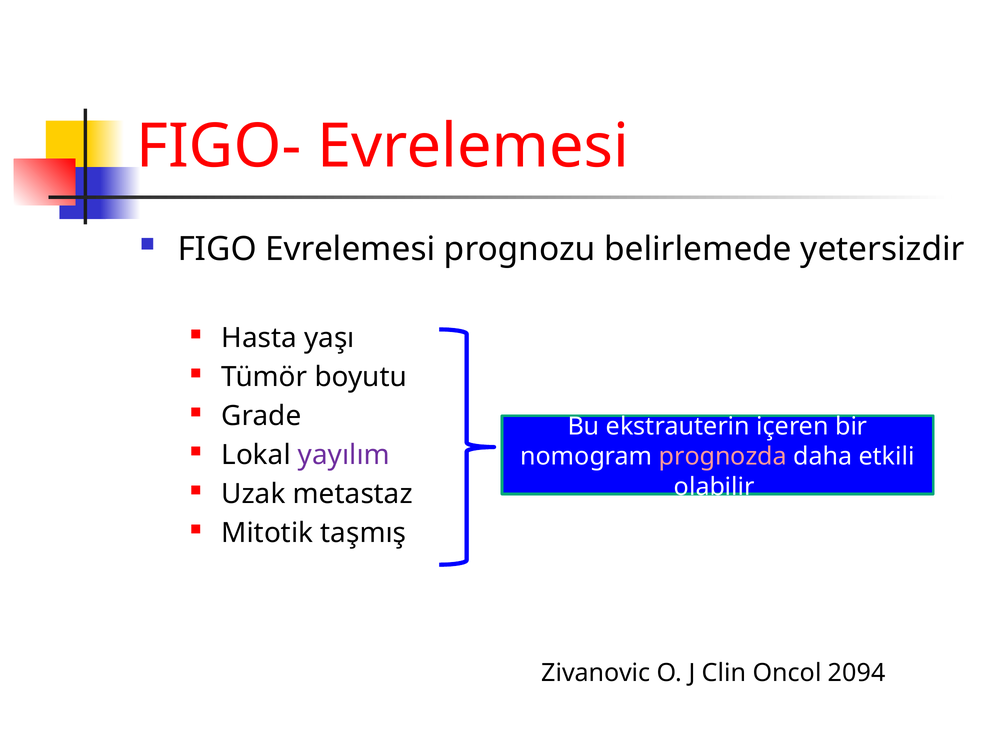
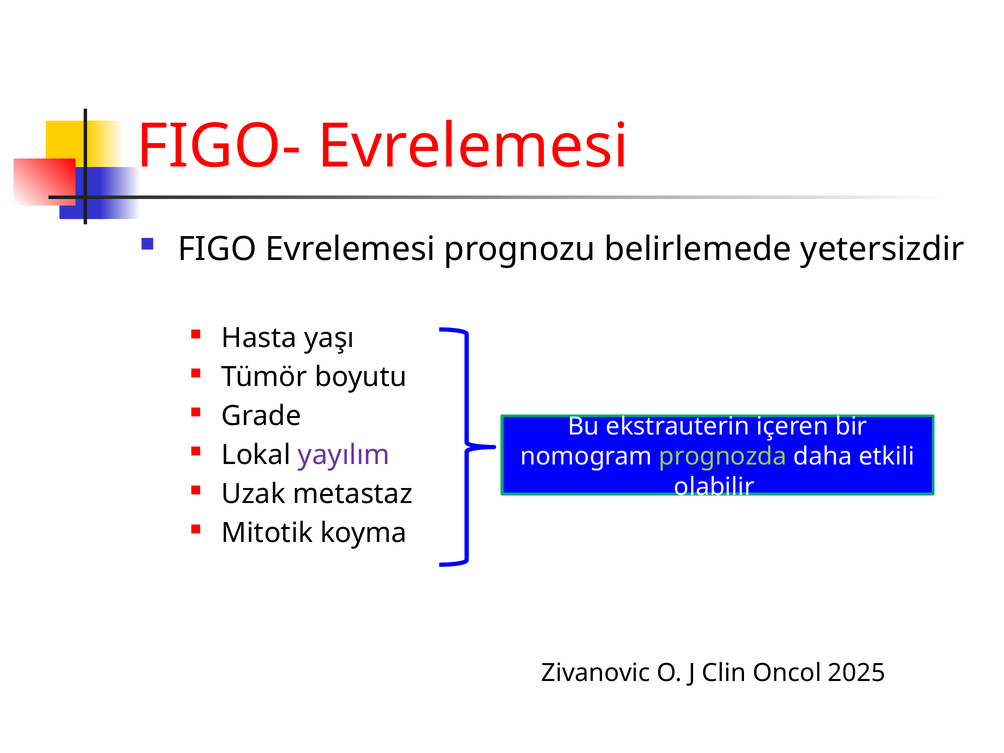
prognozda colour: pink -> light green (723, 457)
taşmış: taşmış -> koyma (363, 533)
2094: 2094 -> 2025 (857, 673)
